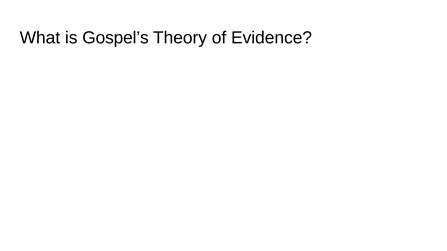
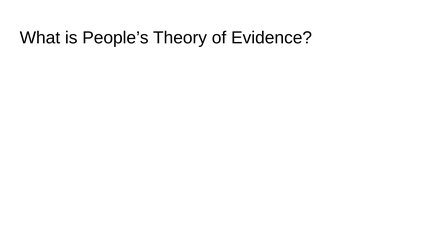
Gospel’s: Gospel’s -> People’s (115, 38)
